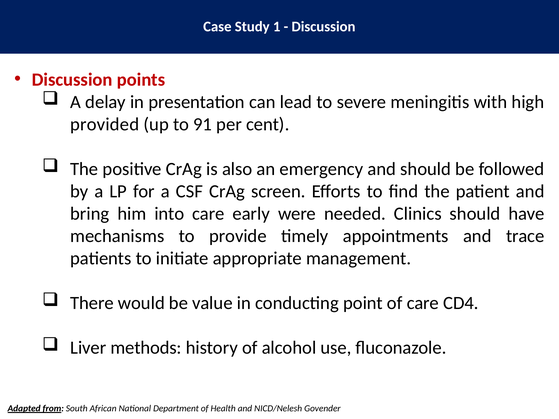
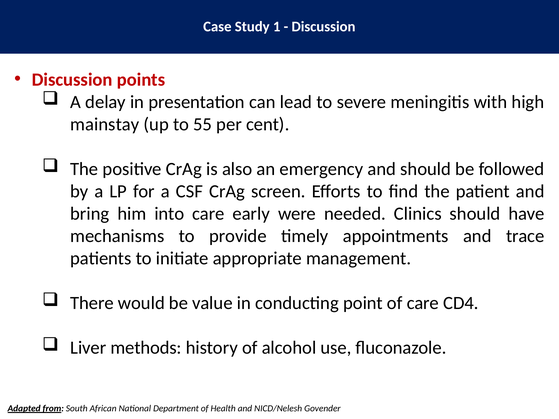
provided: provided -> mainstay (105, 124)
91: 91 -> 55 (203, 124)
